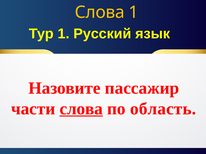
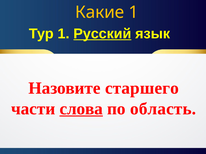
Слова: Слова -> Какие (100, 12)
Русский underline: none -> present (102, 34)
пассажир: пассажир -> старшего (142, 88)
